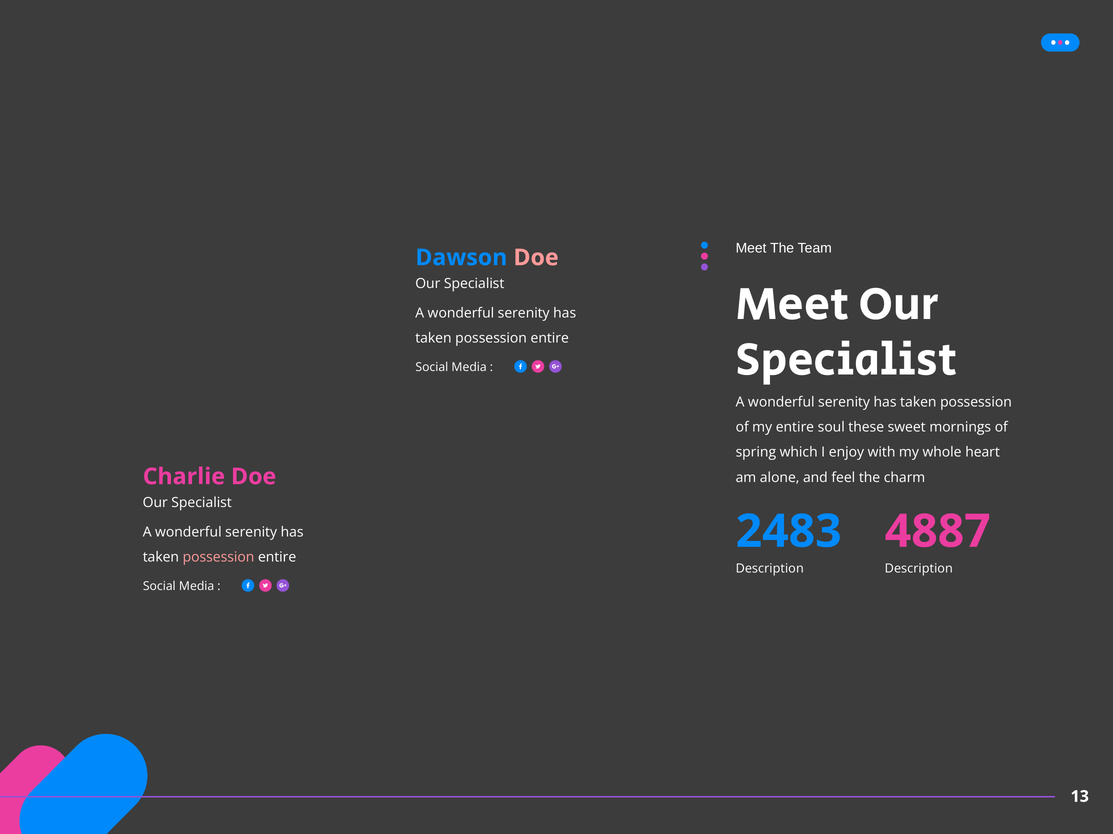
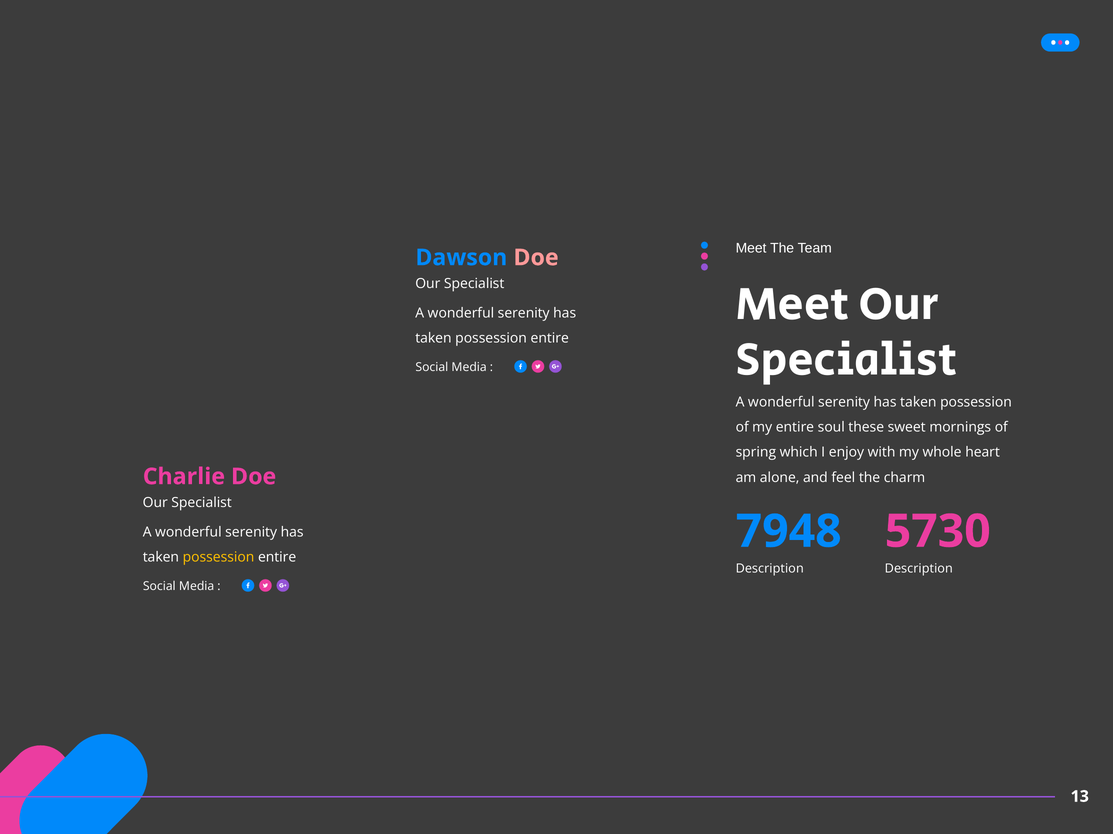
2483: 2483 -> 7948 (789, 532)
4887: 4887 -> 5730 (938, 532)
possession colour: pink -> yellow (219, 558)
